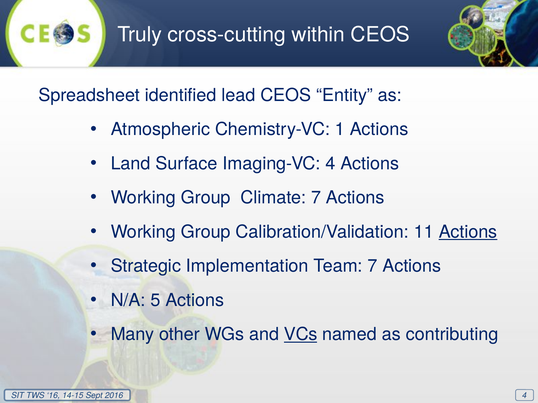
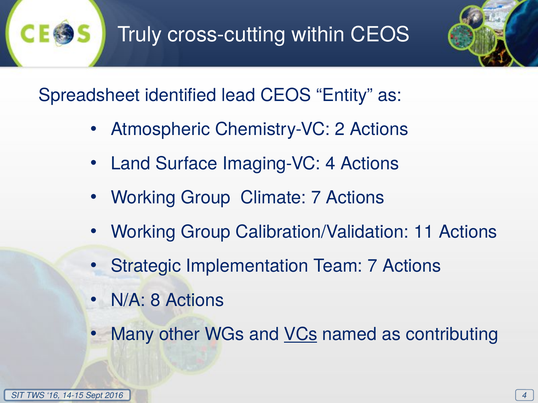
1: 1 -> 2 (340, 130)
Actions underline: present -> none (468, 232)
5: 5 -> 8 (155, 301)
